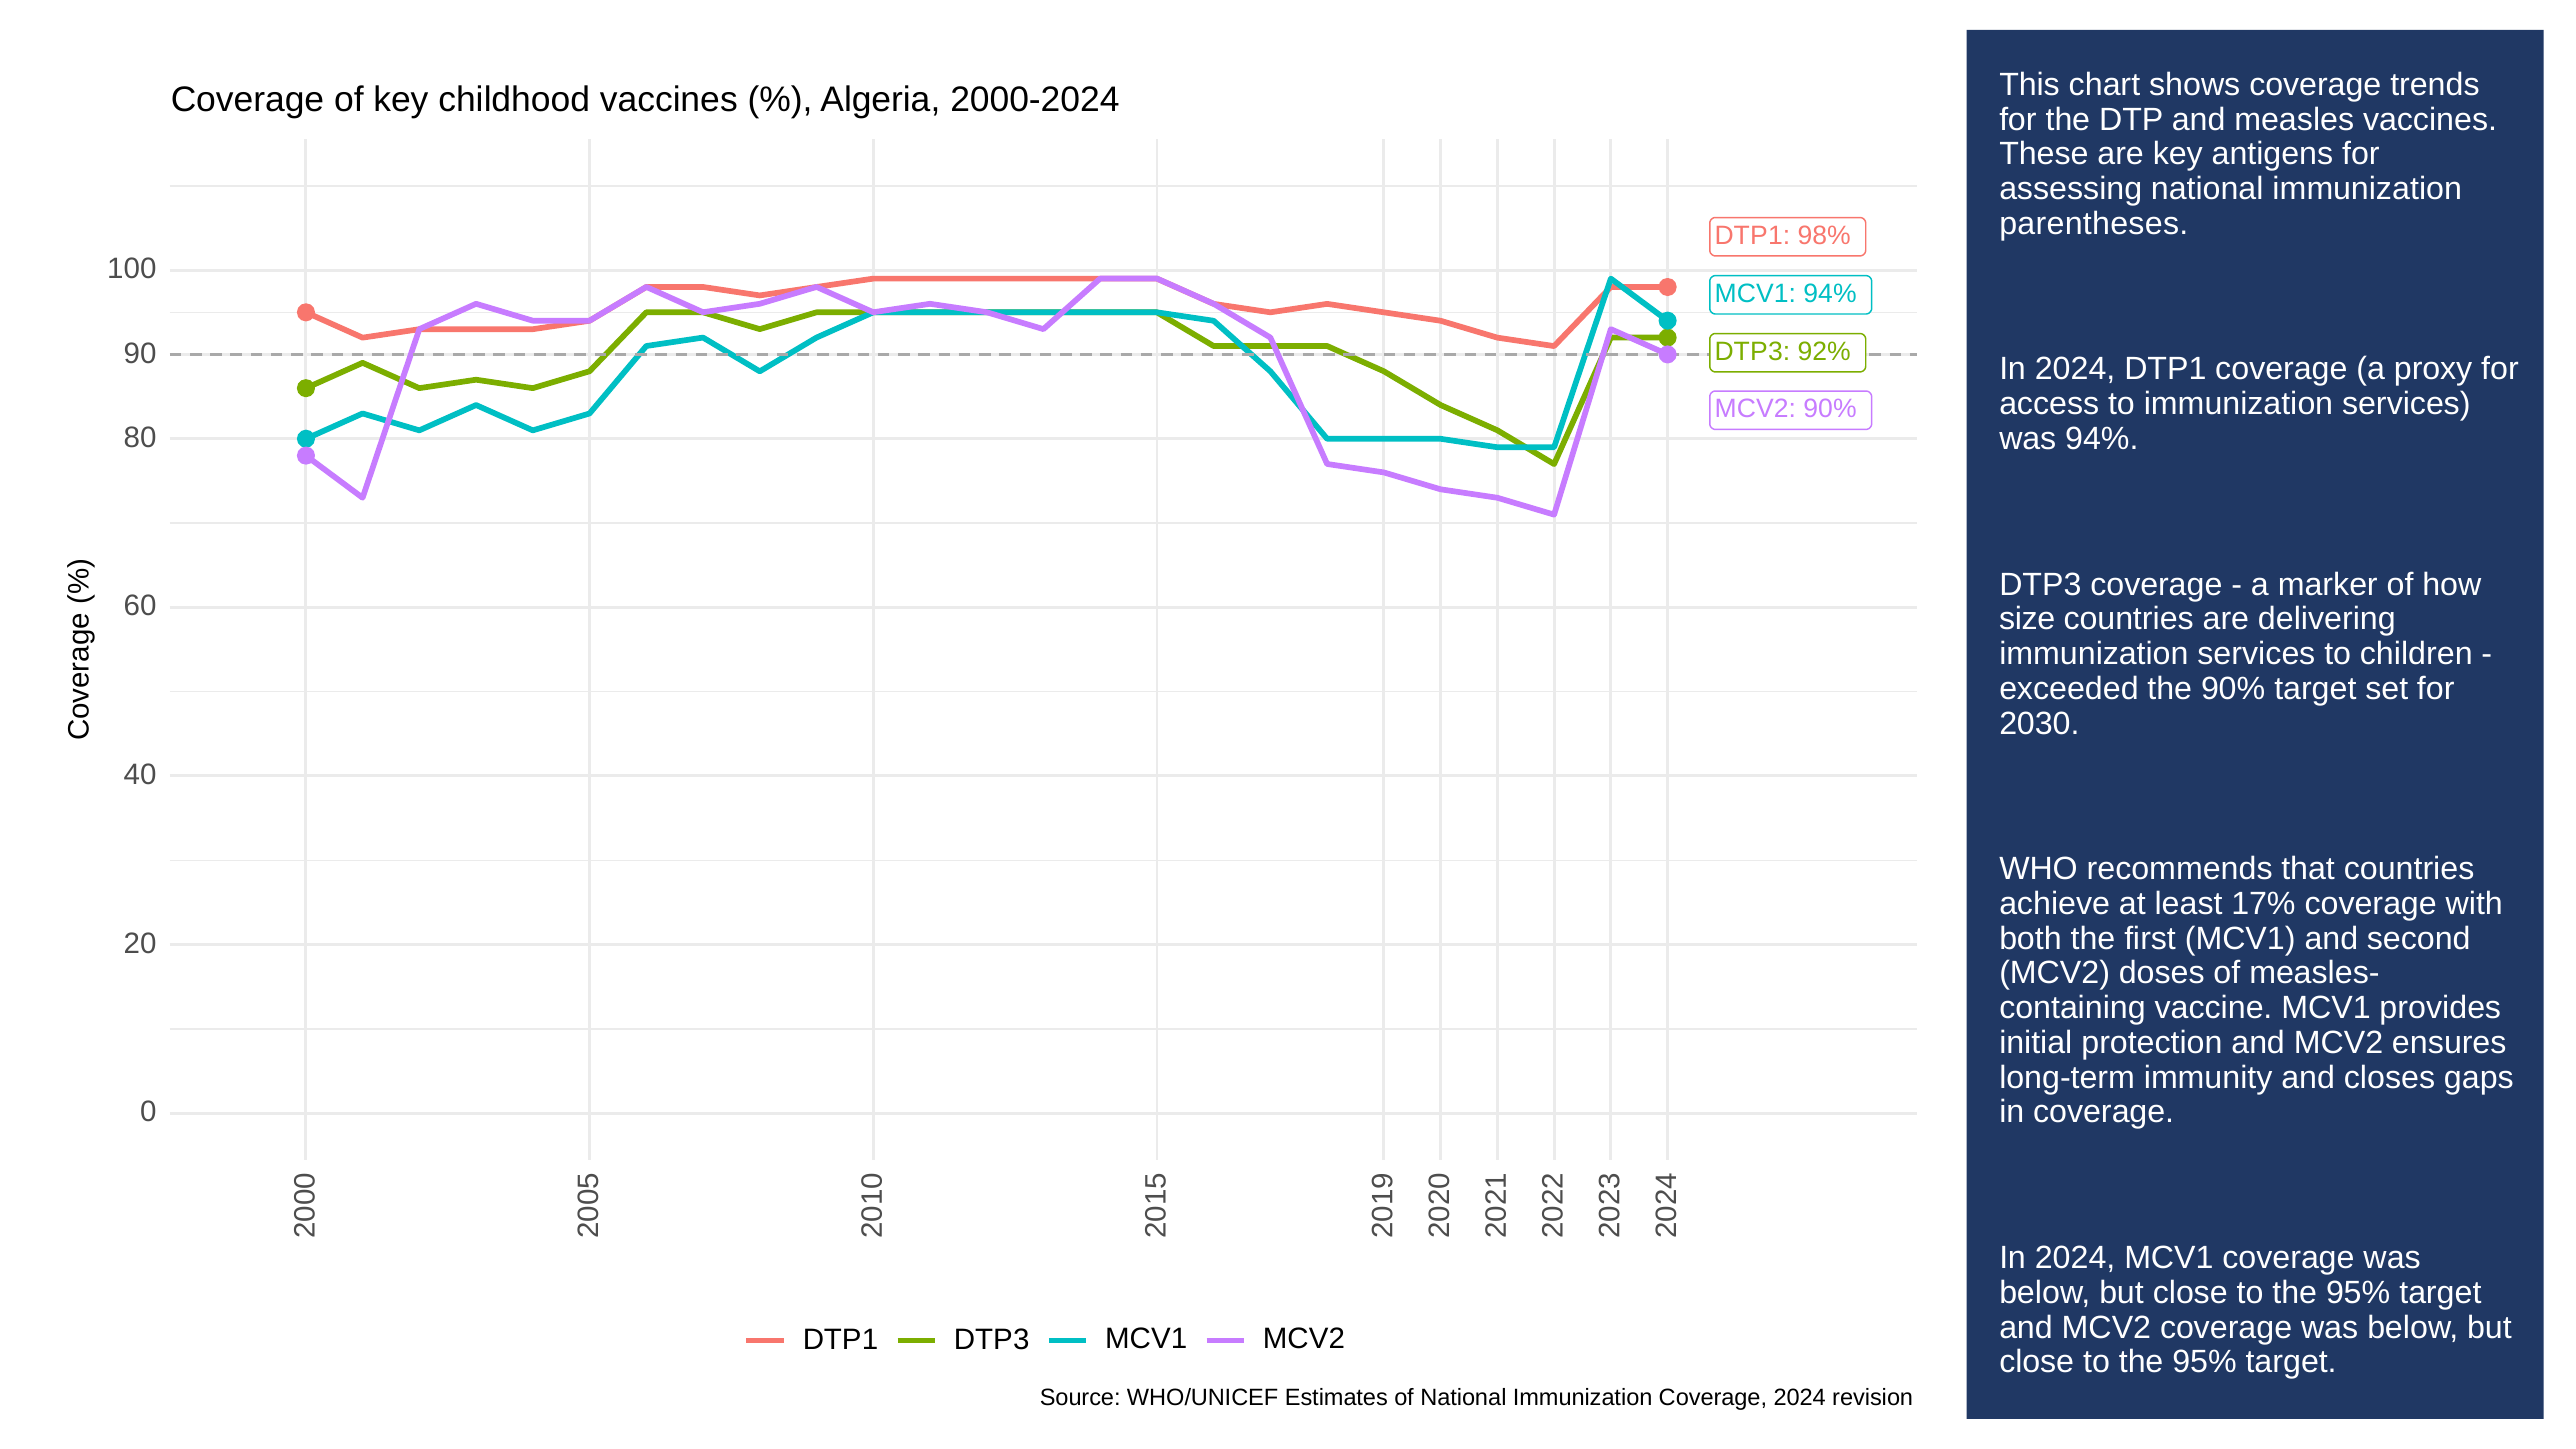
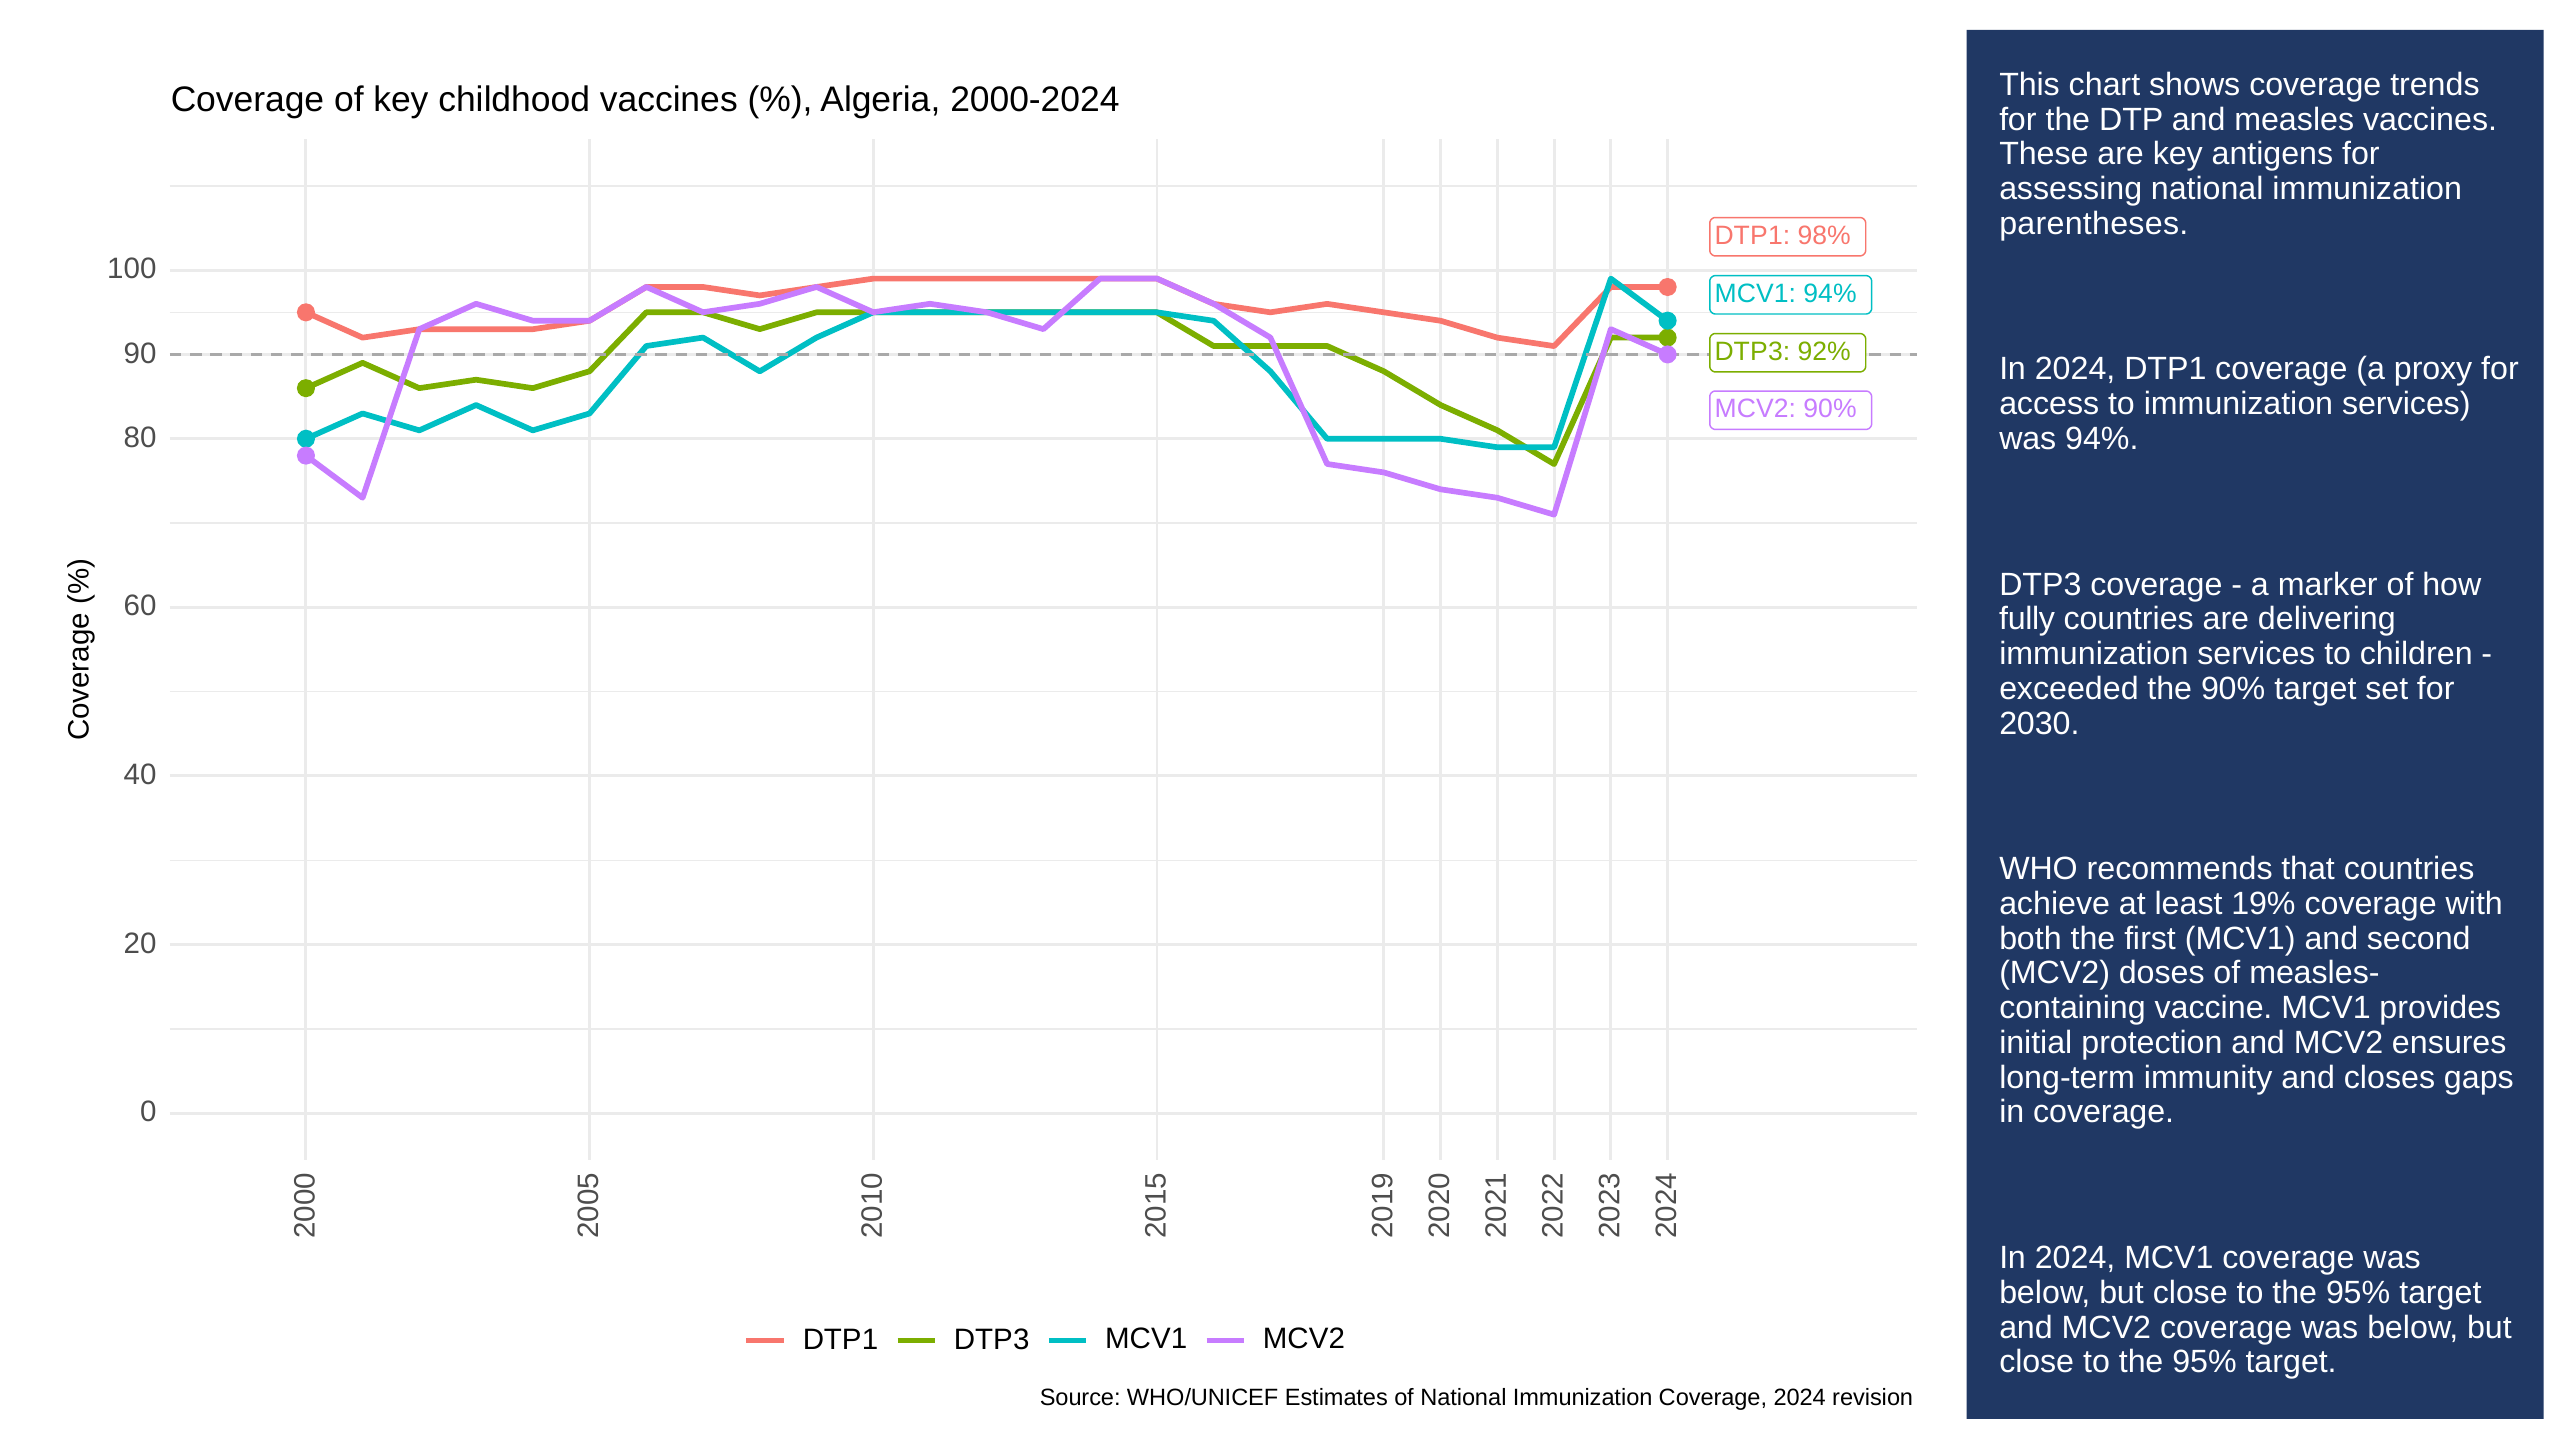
size: size -> fully (2027, 619)
17%: 17% -> 19% (2263, 904)
